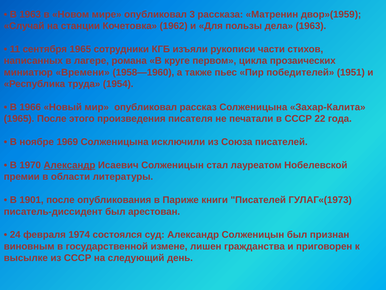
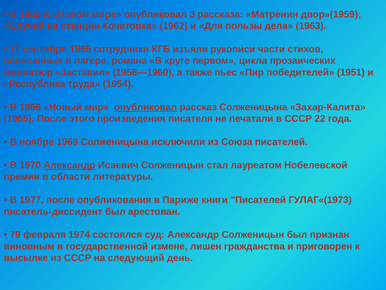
Времени: Времени -> Заставил (83, 72)
опубликовал underline: none -> present (146, 107)
1901: 1901 -> 1977 (32, 200)
24: 24 -> 79 (15, 234)
